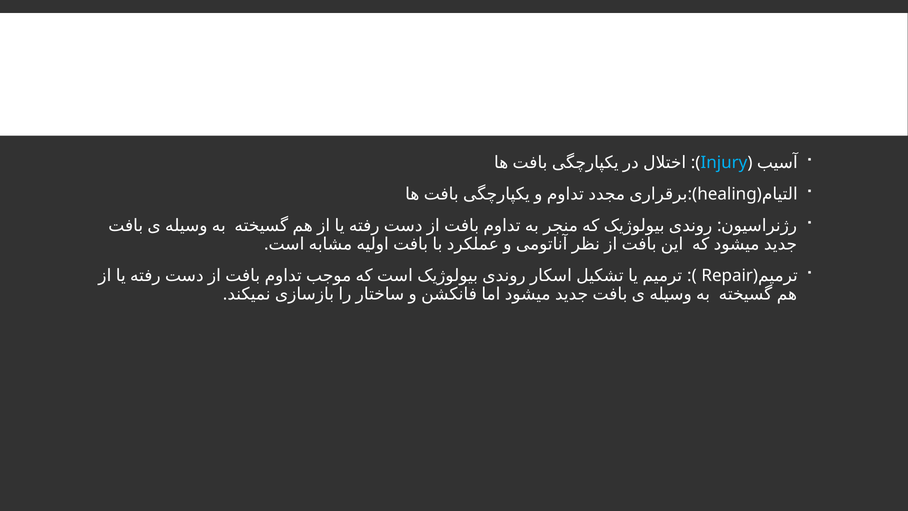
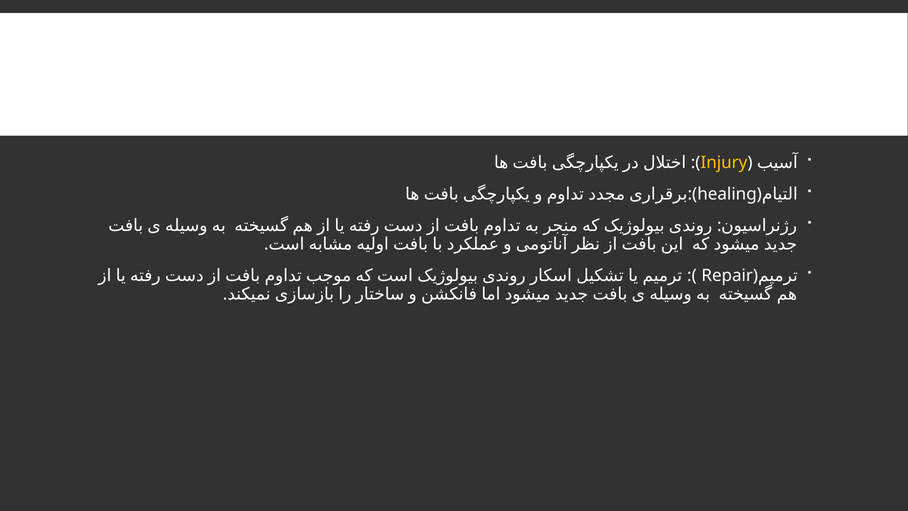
Injury colour: light blue -> yellow (724, 162)
